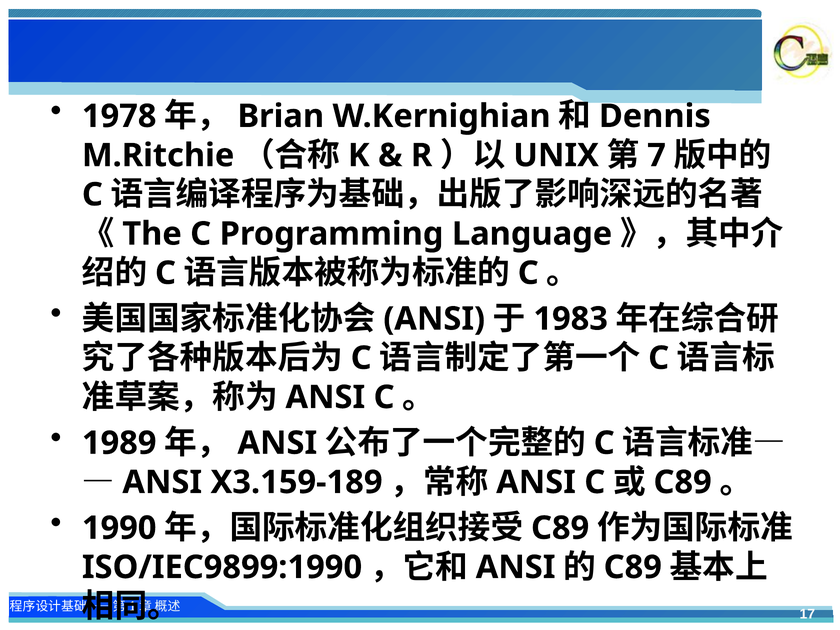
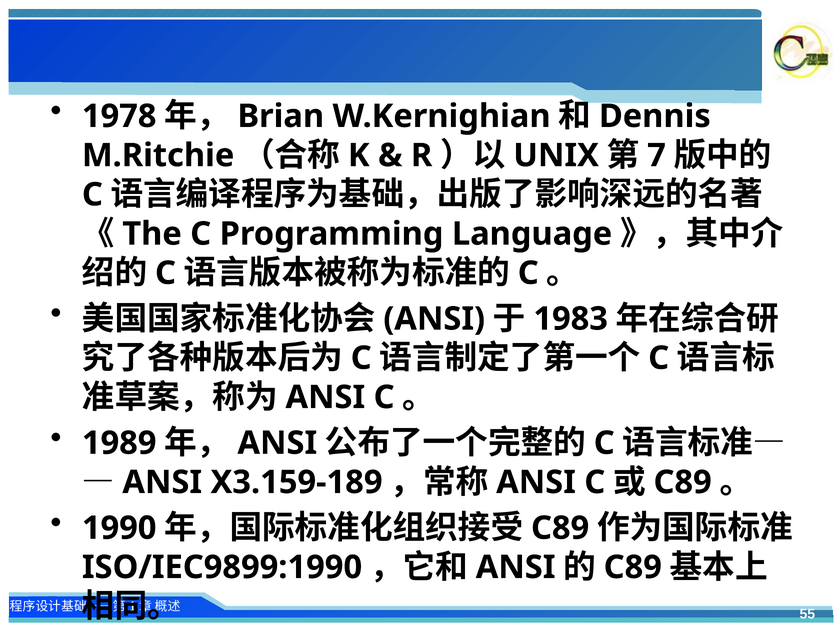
17: 17 -> 55 (807, 614)
